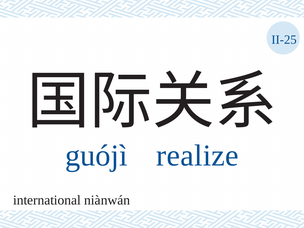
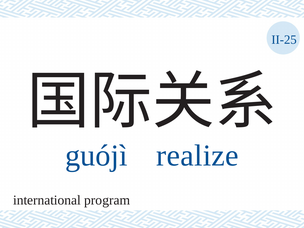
niànwán: niànwán -> program (107, 200)
